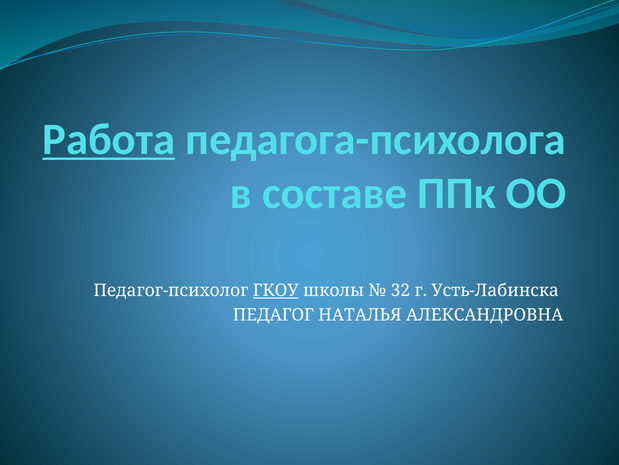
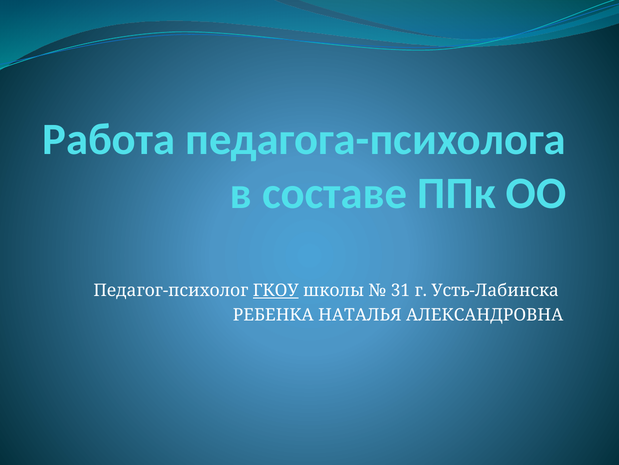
Работа underline: present -> none (109, 139)
32: 32 -> 31 (400, 290)
ПЕДАГОГ: ПЕДАГОГ -> РЕБЕНКА (273, 314)
